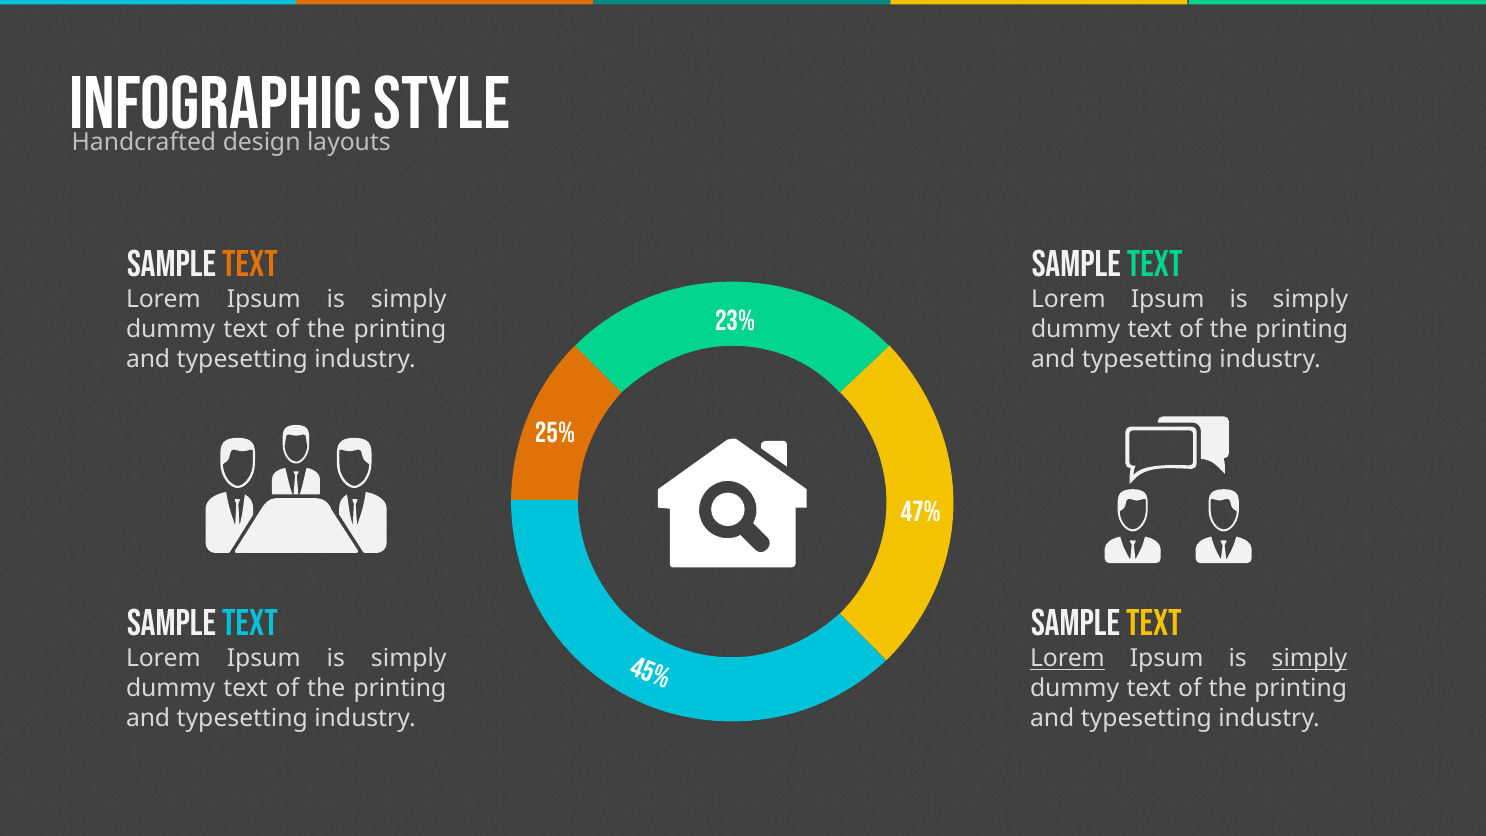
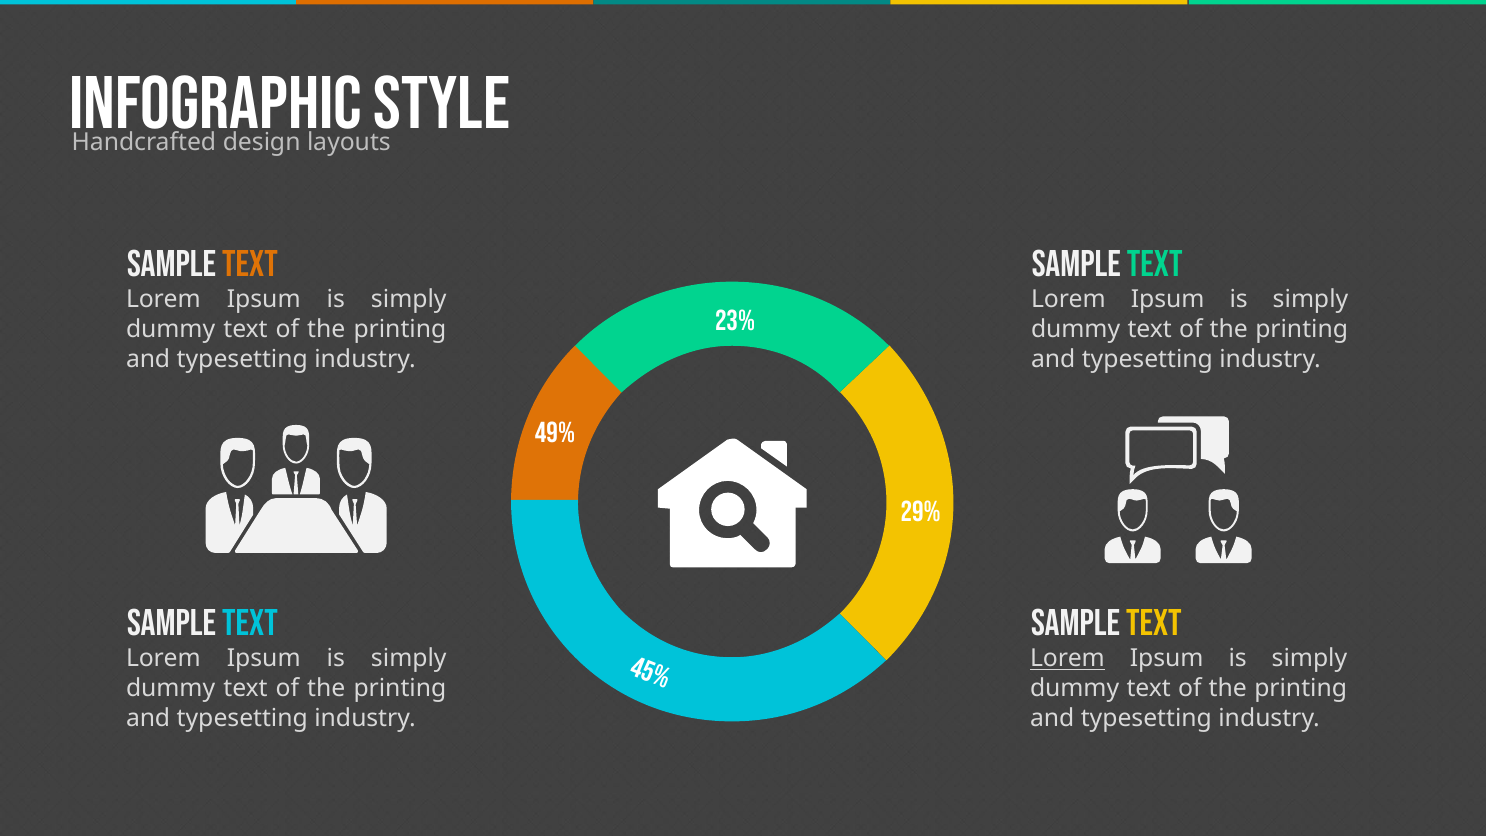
25%: 25% -> 49% (555, 433)
47%: 47% -> 29% (921, 512)
simply underline: present -> none (1309, 659)
